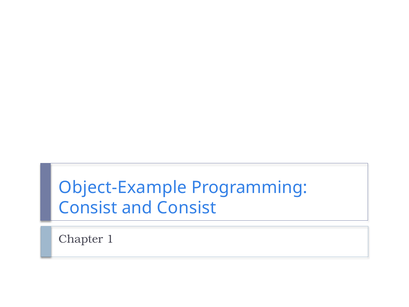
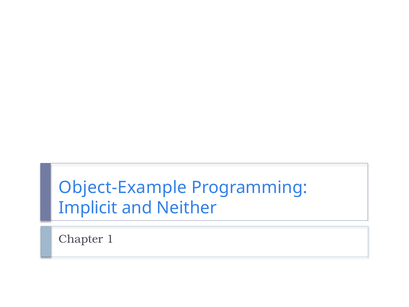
Consist: Consist -> Implicit (88, 208)
and Consist: Consist -> Neither (187, 208)
